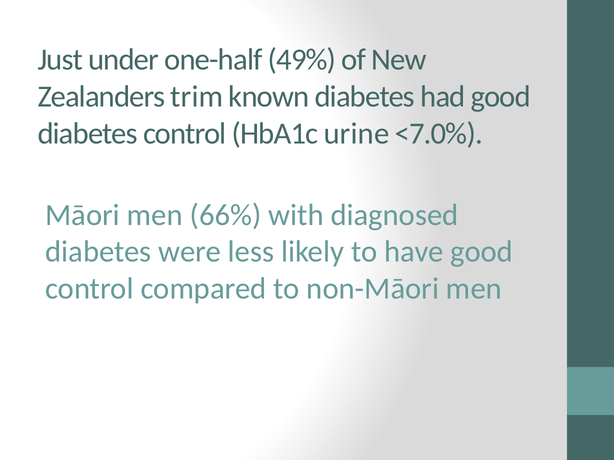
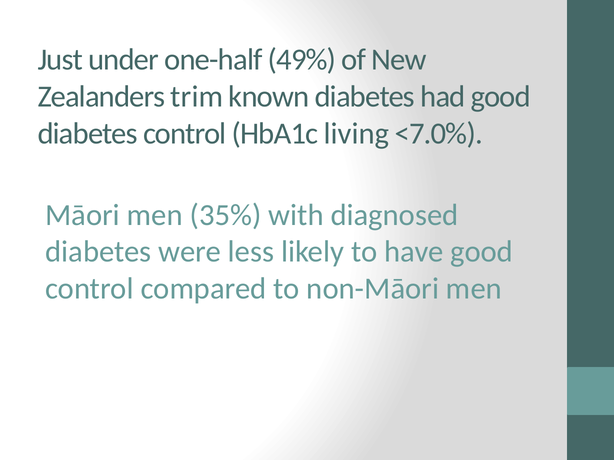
urine: urine -> living (356, 134)
66%: 66% -> 35% (226, 215)
